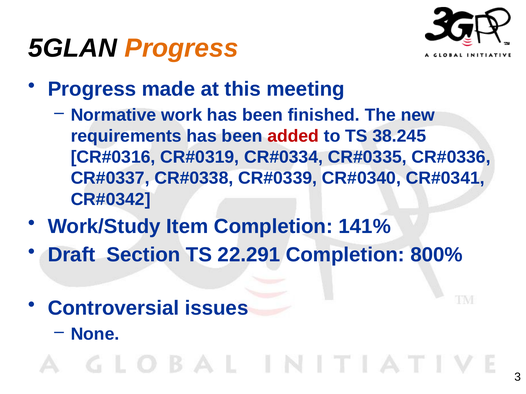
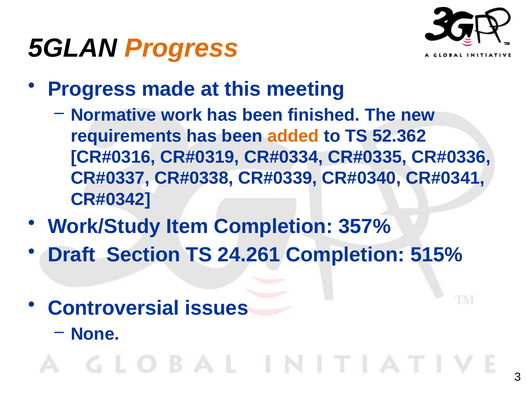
added colour: red -> orange (293, 136)
38.245: 38.245 -> 52.362 (399, 136)
141%: 141% -> 357% (365, 227)
22.291: 22.291 -> 24.261 (249, 255)
800%: 800% -> 515% (437, 255)
